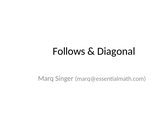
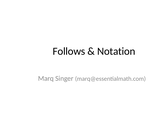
Diagonal: Diagonal -> Notation (116, 51)
